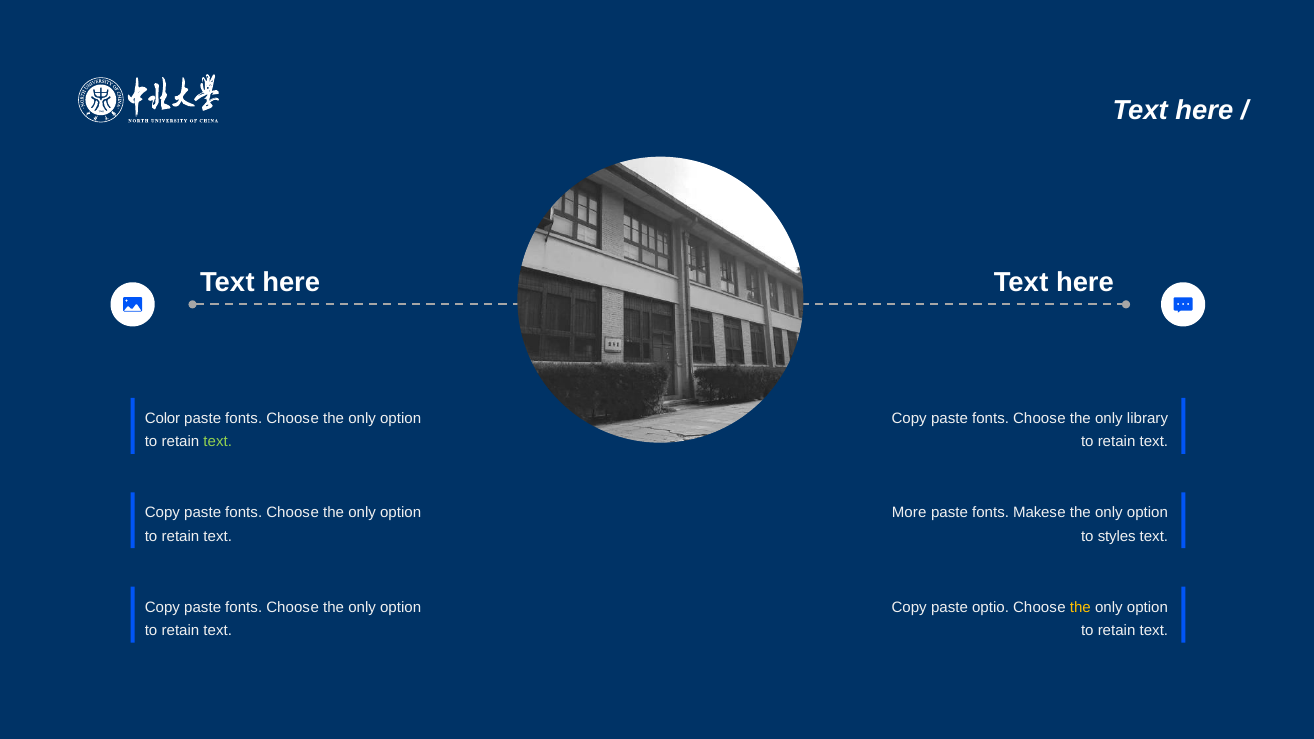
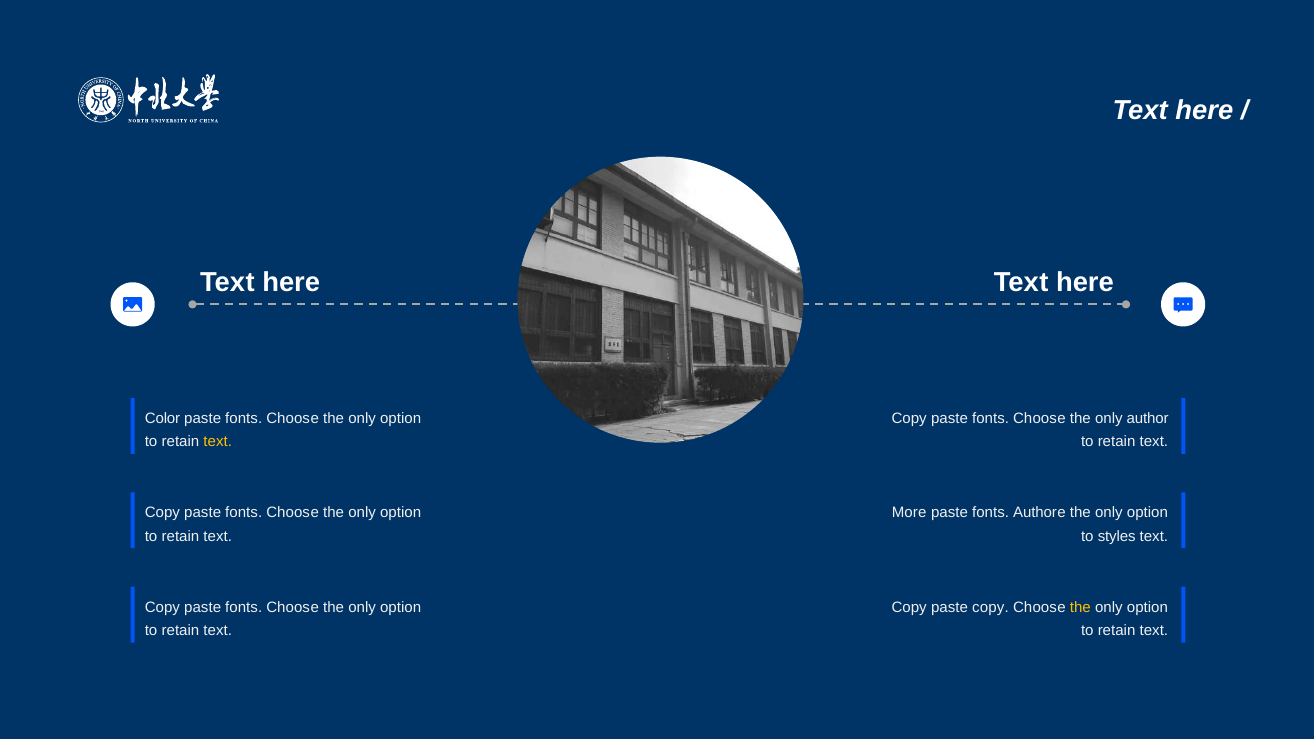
only library: library -> author (1148, 418)
text colour: light green -> yellow (218, 442)
fonts Makes: Makes -> Author (1035, 513)
paste optio: optio -> copy (990, 607)
